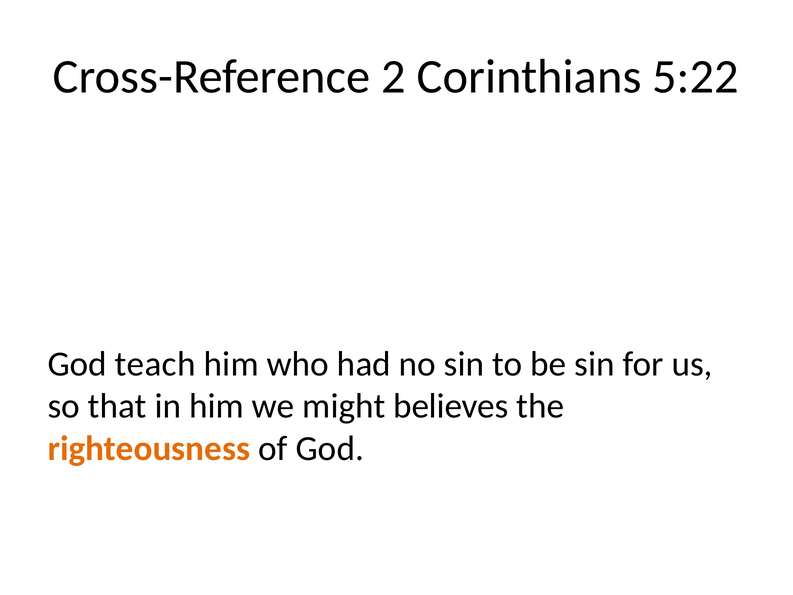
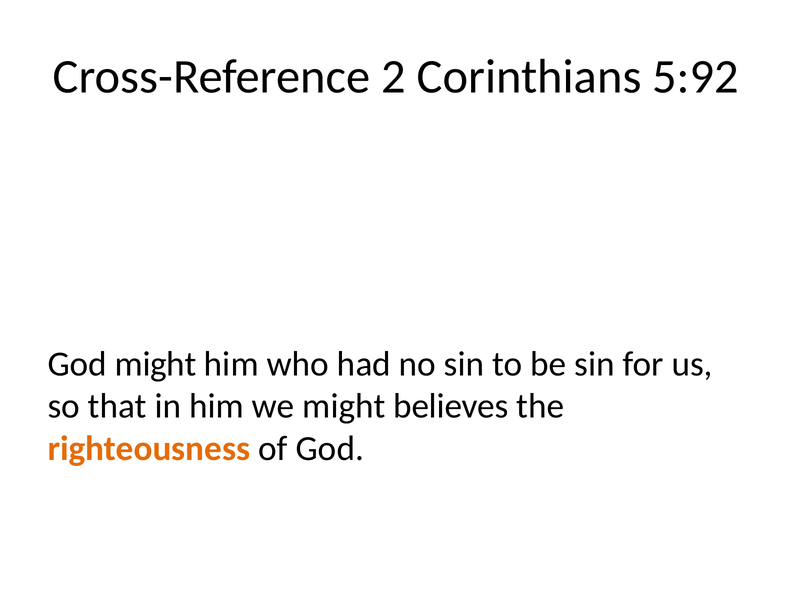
5:22: 5:22 -> 5:92 (696, 77)
God teach: teach -> might (156, 364)
